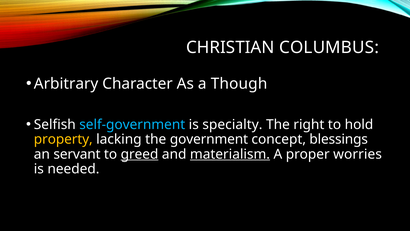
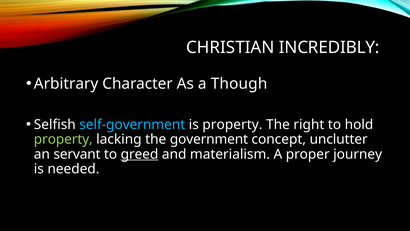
COLUMBUS: COLUMBUS -> INCREDIBLY (329, 47)
is specialty: specialty -> property (232, 124)
property colour: yellow -> light green (63, 139)
blessings: blessings -> unclutter (339, 139)
materialism underline: present -> none (230, 154)
worries: worries -> journey (358, 154)
